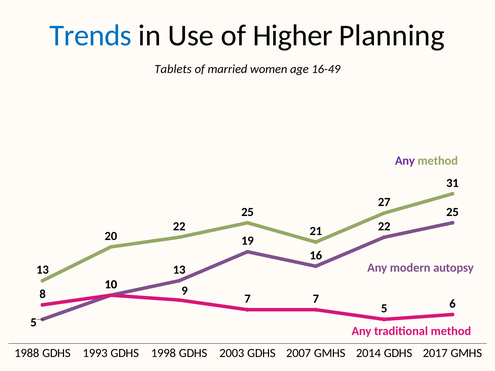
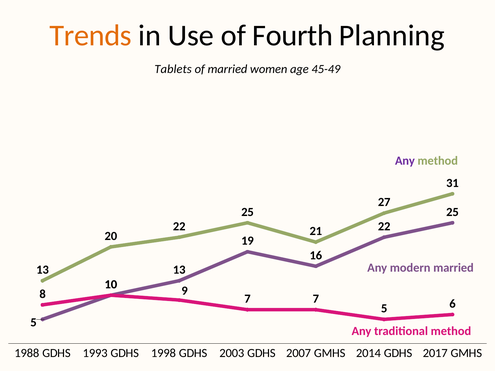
Trends colour: blue -> orange (91, 36)
Higher: Higher -> Fourth (293, 36)
16-49: 16-49 -> 45-49 (326, 69)
modern autopsy: autopsy -> married (453, 268)
